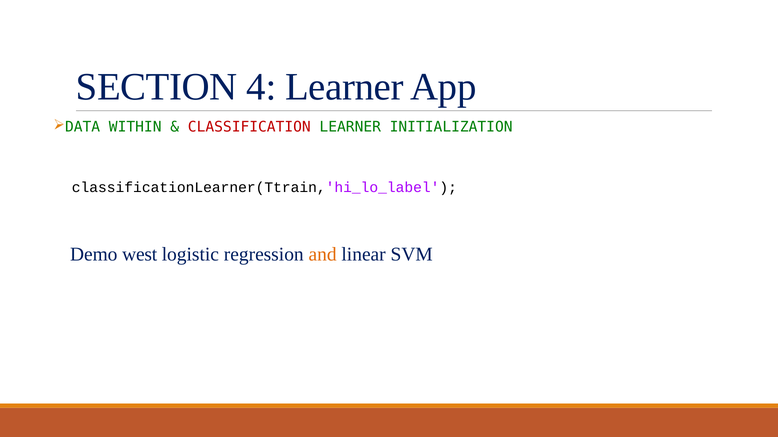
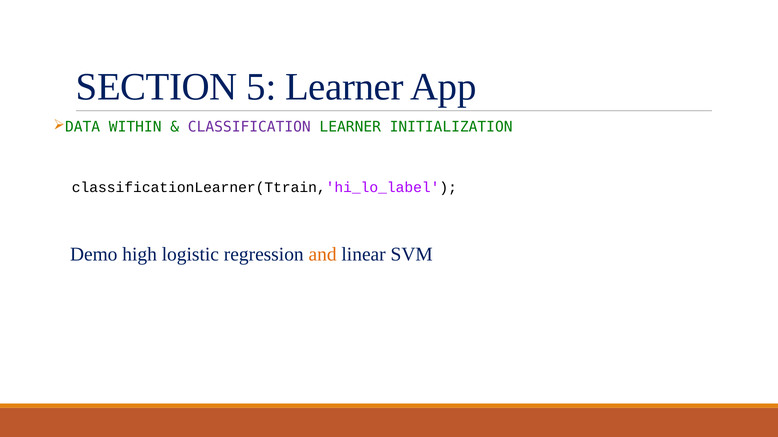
4: 4 -> 5 (261, 87)
CLASSIFICATION colour: red -> purple (249, 127)
west: west -> high (140, 255)
